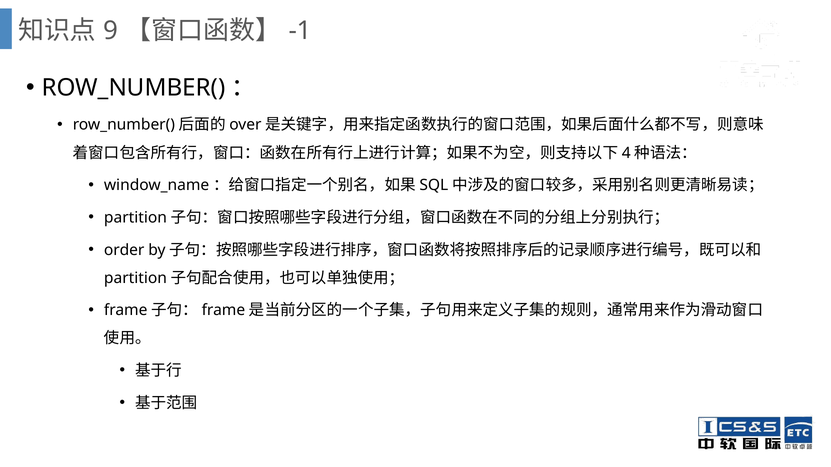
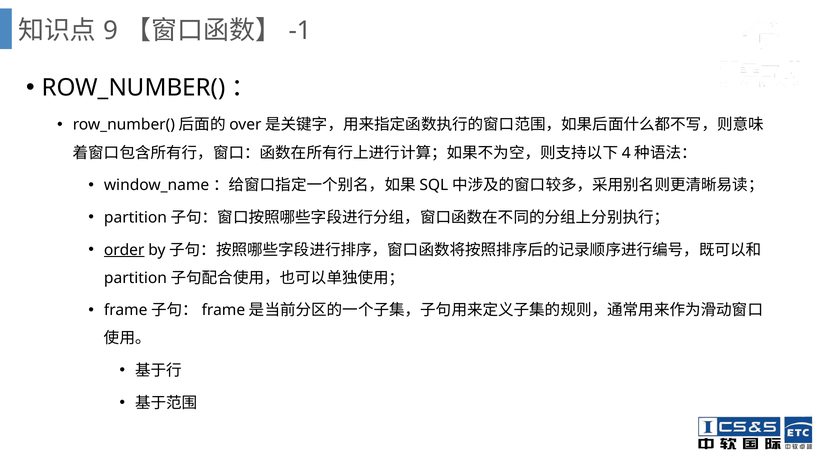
order underline: none -> present (124, 250)
